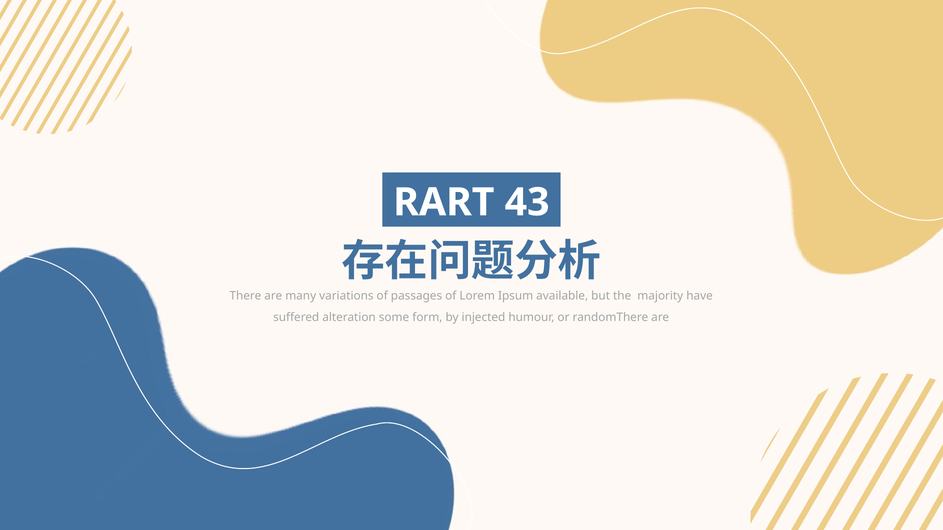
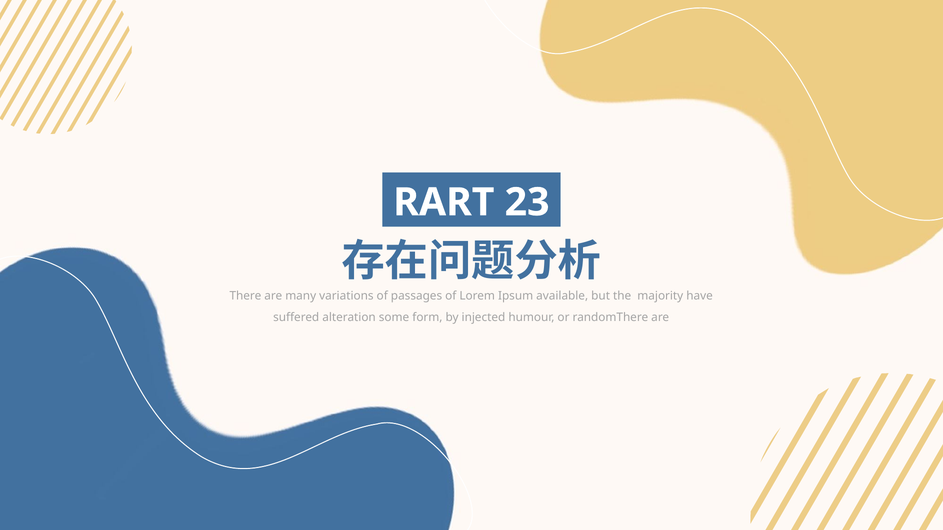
43: 43 -> 23 (527, 202)
